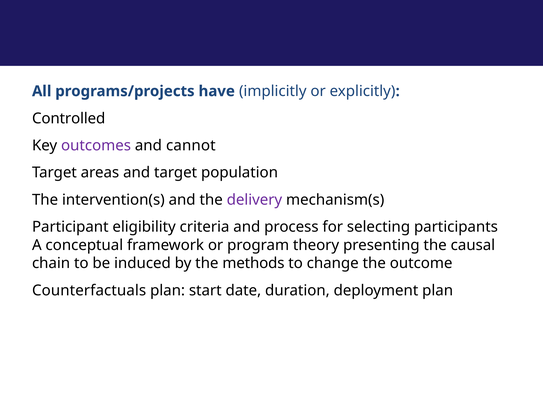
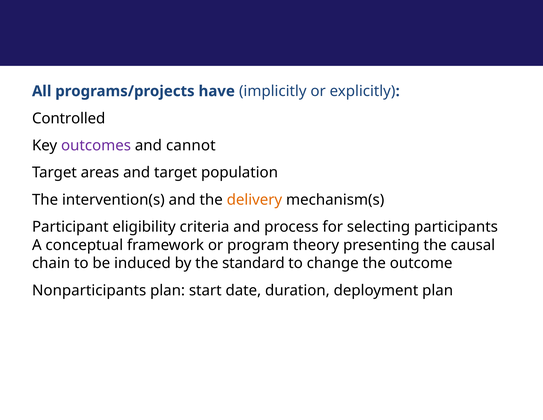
delivery colour: purple -> orange (254, 200)
methods: methods -> standard (253, 263)
Counterfactuals: Counterfactuals -> Nonparticipants (89, 290)
